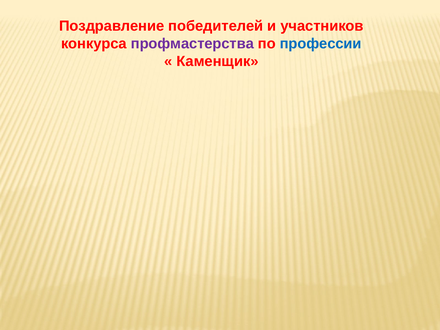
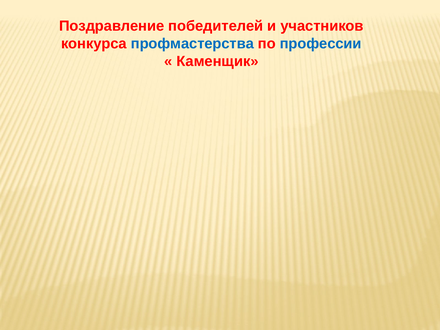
профмастерства colour: purple -> blue (192, 44)
